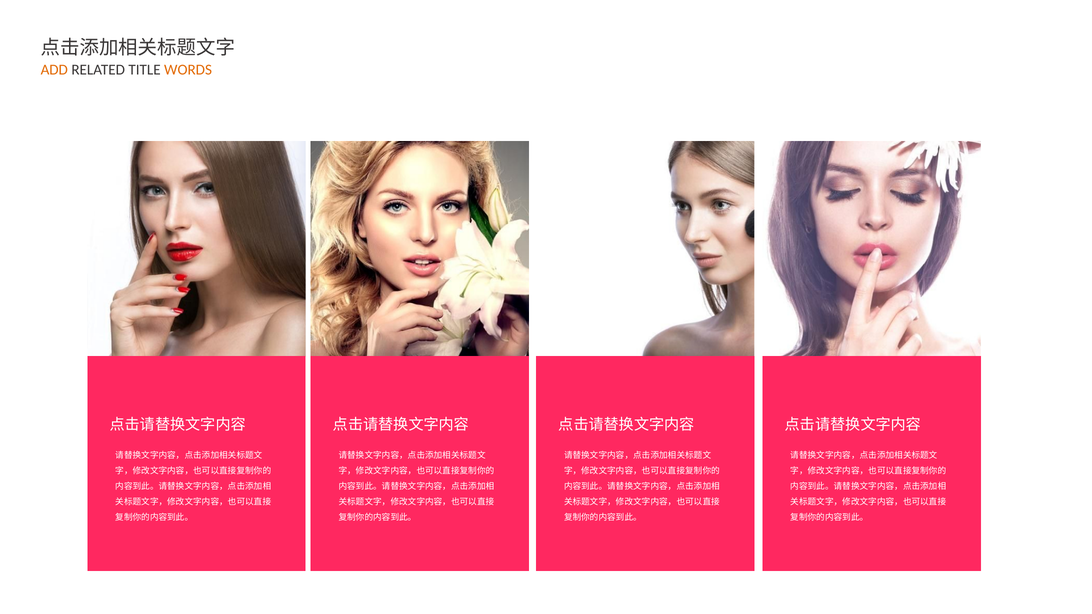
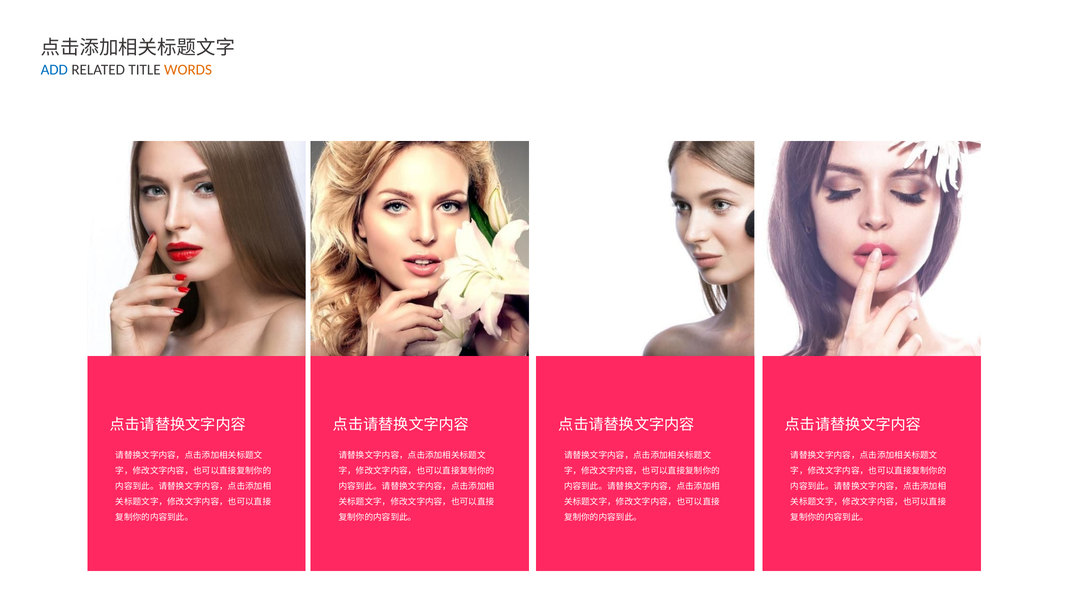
ADD colour: orange -> blue (54, 70)
